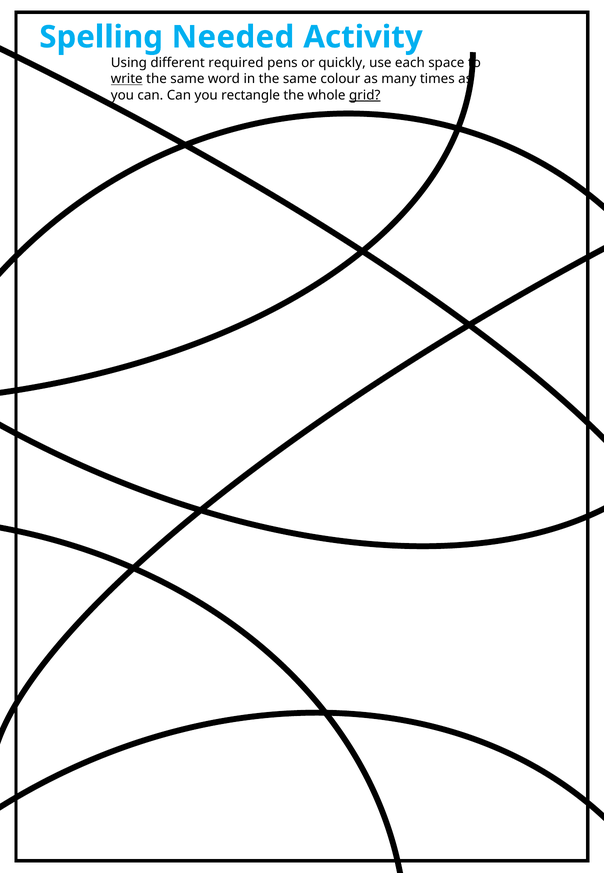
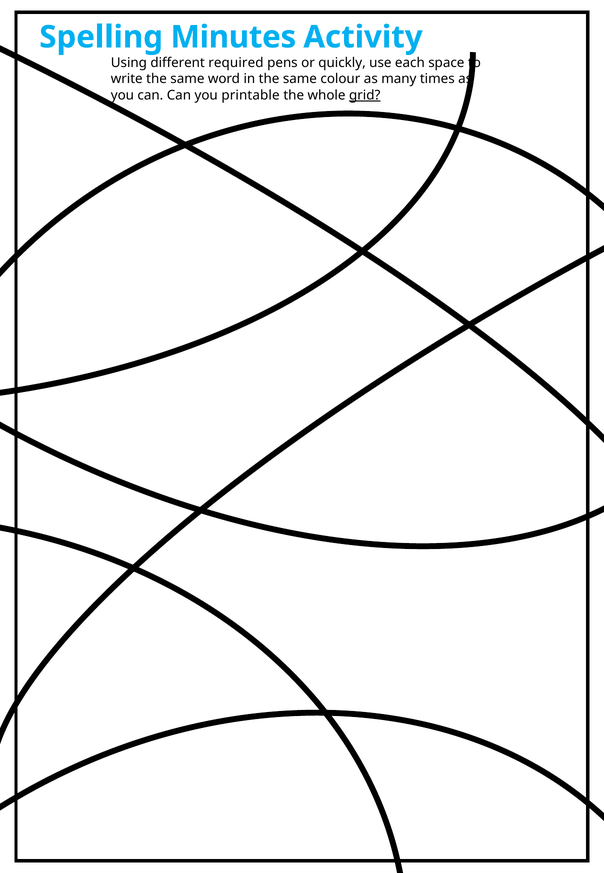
Needed: Needed -> Minutes (233, 37)
write underline: present -> none (127, 79)
rectangle: rectangle -> printable (251, 95)
